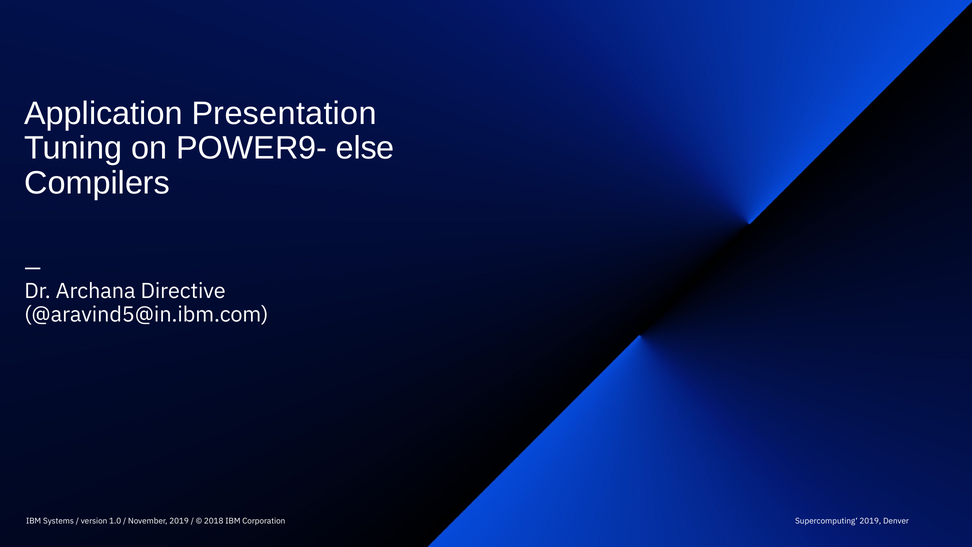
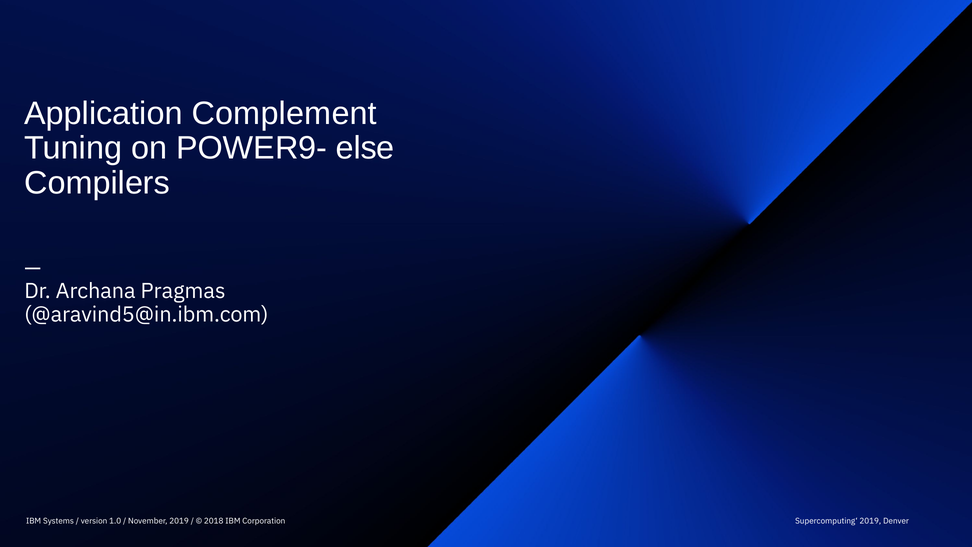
Presentation: Presentation -> Complement (284, 113)
Directive: Directive -> Pragmas (183, 291)
